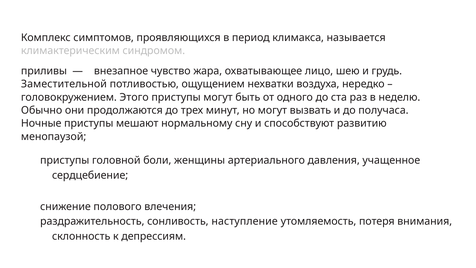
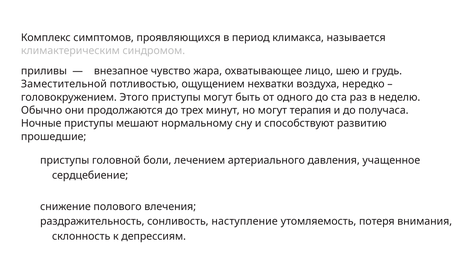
вызвать: вызвать -> терапия (310, 110)
менопаузой: менопаузой -> прошедшие (54, 136)
женщины: женщины -> лечением (200, 160)
